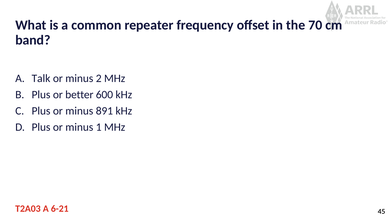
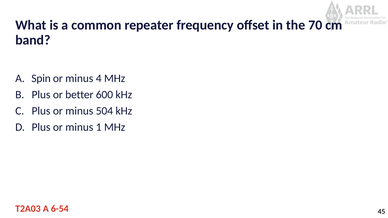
Talk: Talk -> Spin (41, 78)
2: 2 -> 4 (99, 78)
891: 891 -> 504 (104, 111)
6-21: 6-21 -> 6-54 (60, 209)
